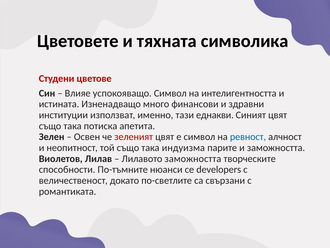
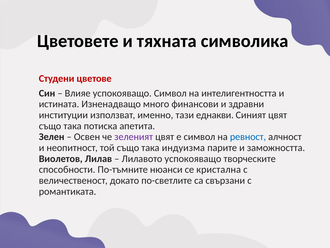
зеленият colour: red -> purple (134, 137)
Лилавото заможността: заможността -> успокояващо (193, 158)
developers: developers -> кристална (219, 169)
